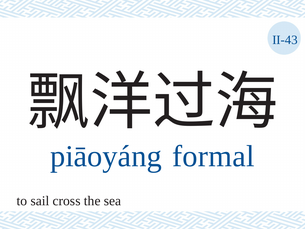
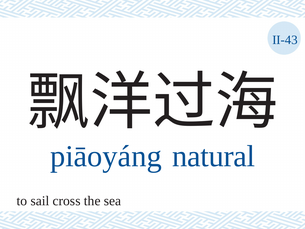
formal: formal -> natural (214, 156)
